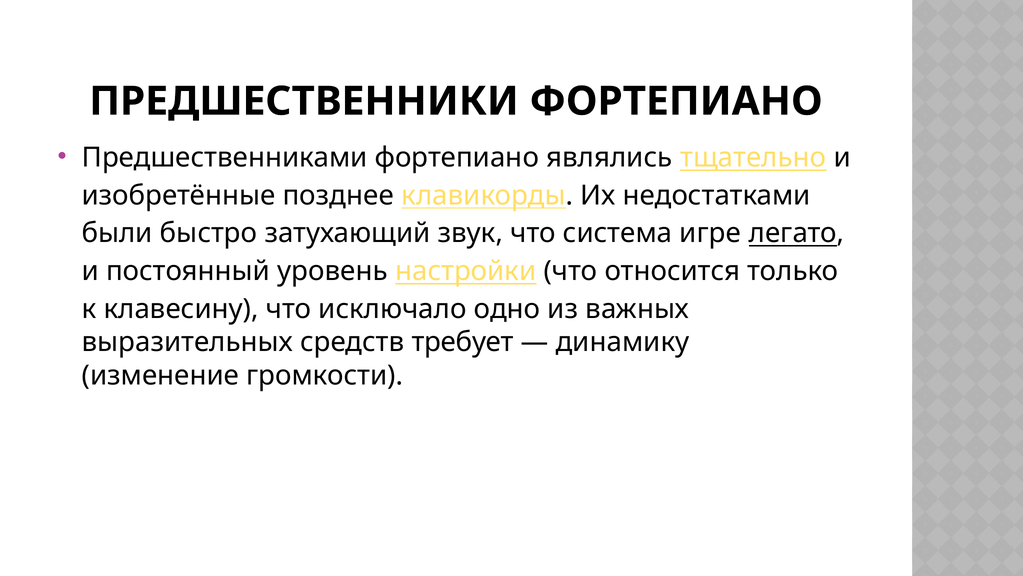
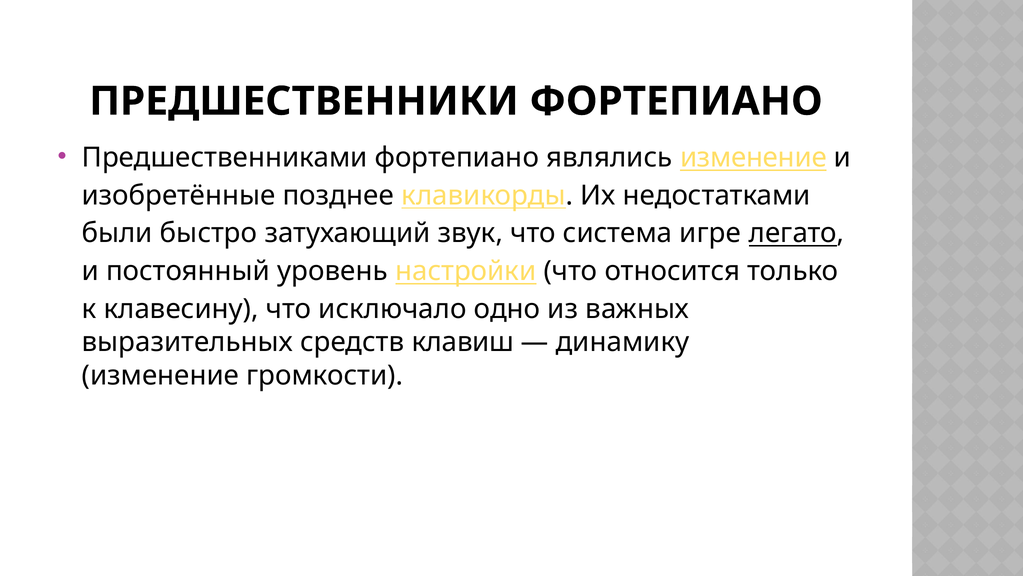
являлись тщательно: тщательно -> изменение (753, 157)
требует: требует -> клавиш (463, 342)
